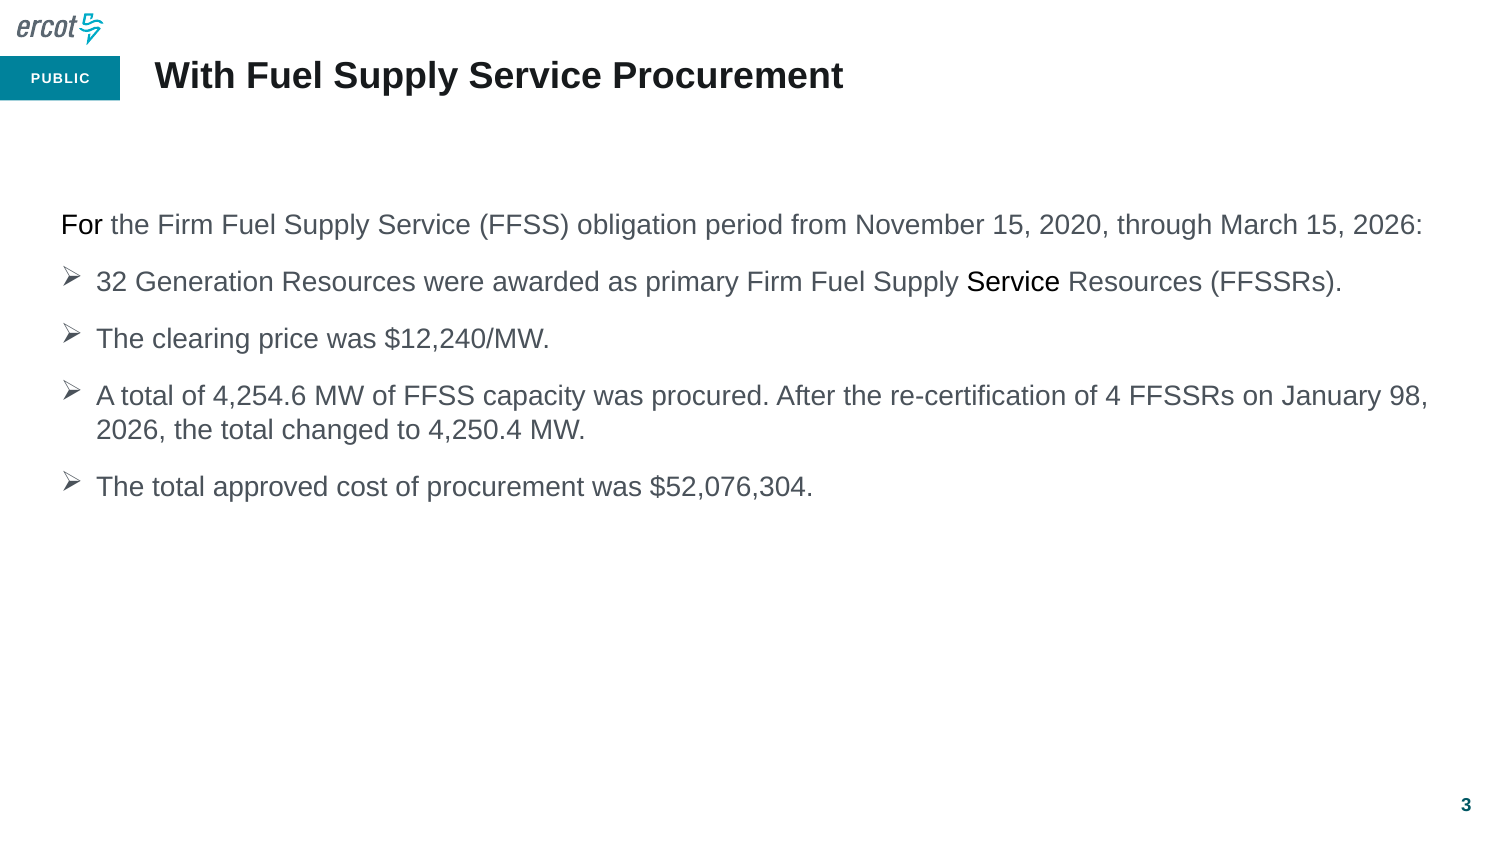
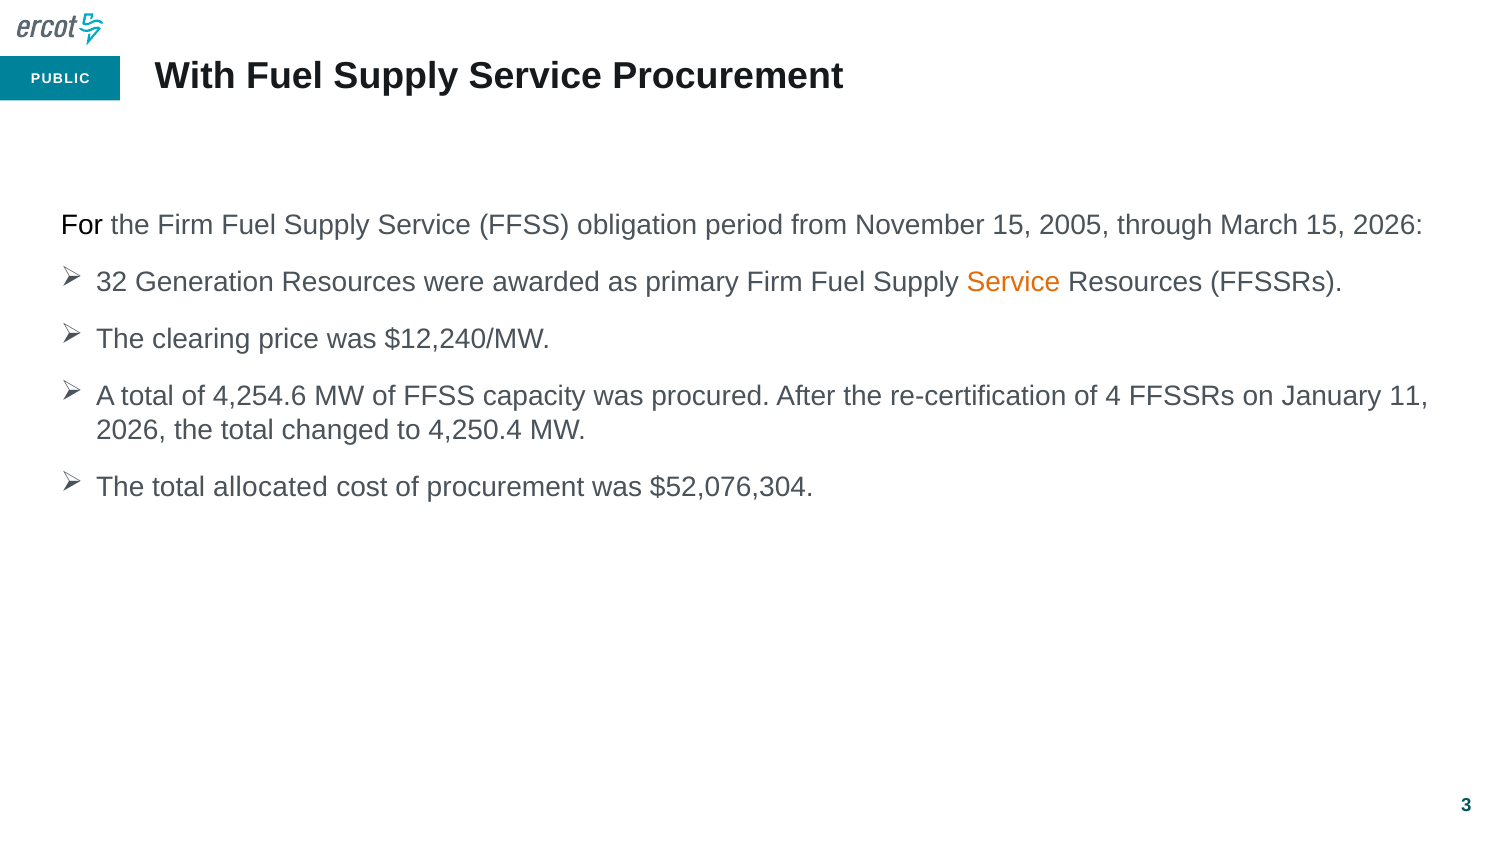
2020: 2020 -> 2005 (1074, 225)
Service colour: black -> orange (1013, 282)
98: 98 -> 11 (1409, 396)
approved: approved -> allocated (271, 487)
